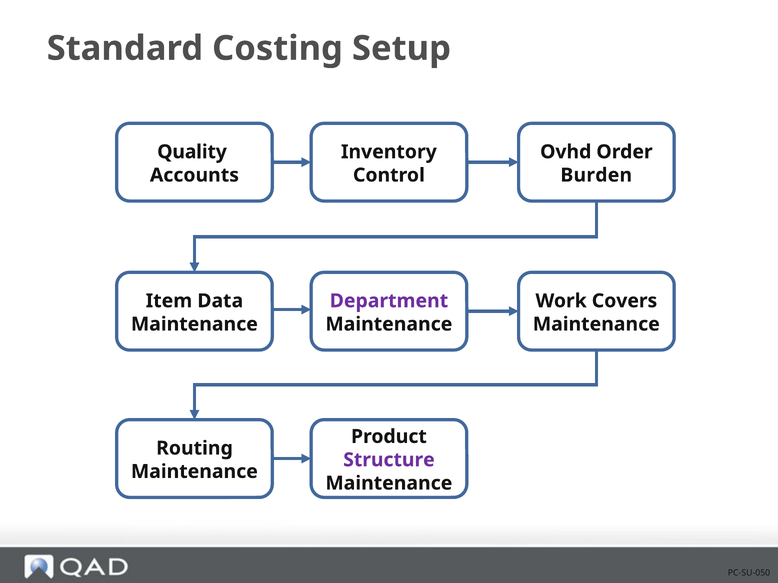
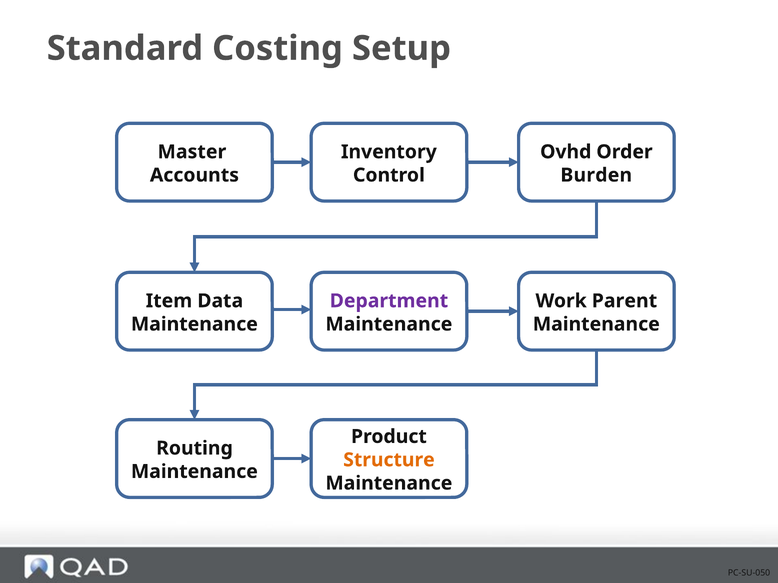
Quality: Quality -> Master (192, 152)
Covers: Covers -> Parent (624, 301)
Structure colour: purple -> orange (389, 460)
